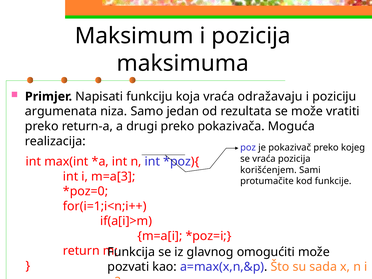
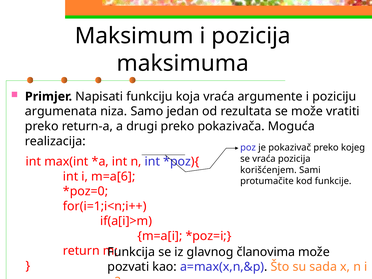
odražavaju: odražavaju -> argumente (270, 97)
m=a[3: m=a[3 -> m=a[6 (113, 177)
omogućiti: omogućiti -> članovima (266, 252)
